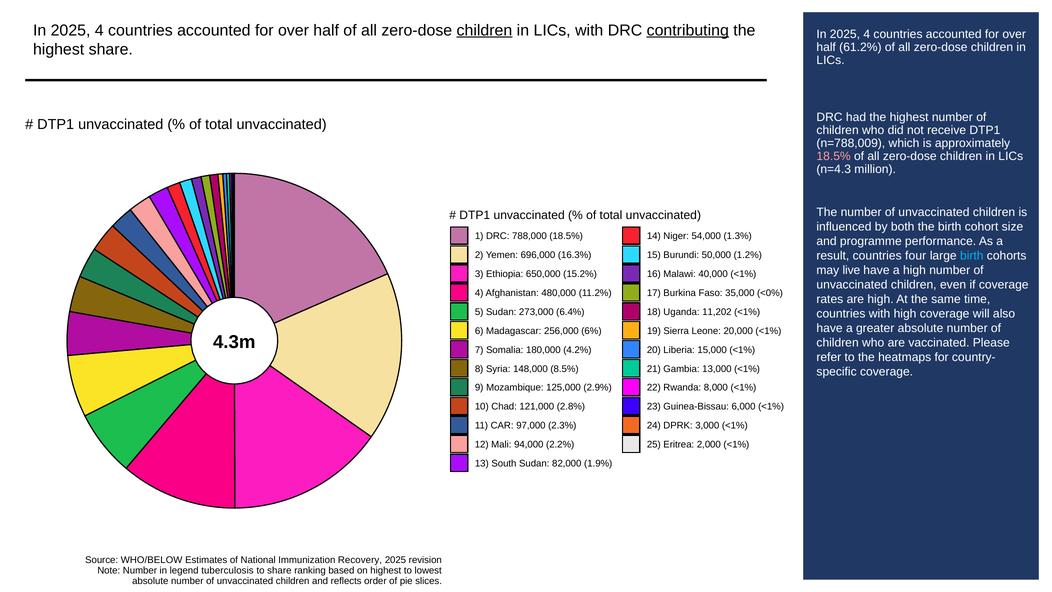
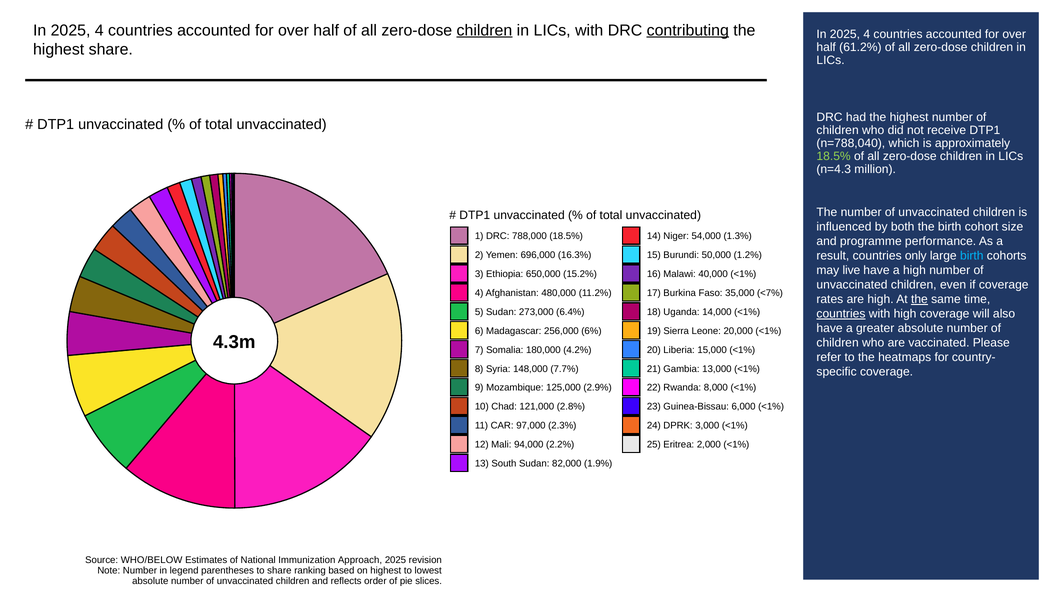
n=788,009: n=788,009 -> n=788,040 (851, 143)
18.5% colour: pink -> light green (834, 156)
four: four -> only (916, 256)
<0%: <0% -> <7% (770, 293)
the underline: none -> present (919, 299)
11,202: 11,202 -> 14,000 (717, 312)
countries underline: none -> present (841, 314)
8.5%: 8.5% -> 7.7% (565, 369)
Recovery: Recovery -> Approach (360, 560)
tuberculosis: tuberculosis -> parentheses (228, 570)
